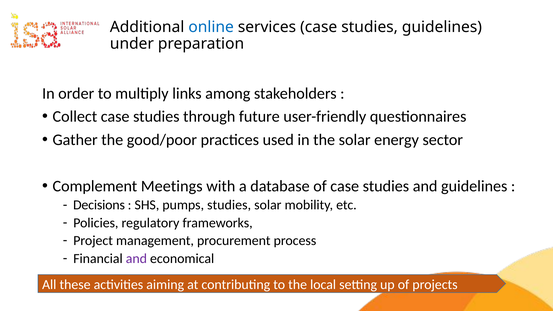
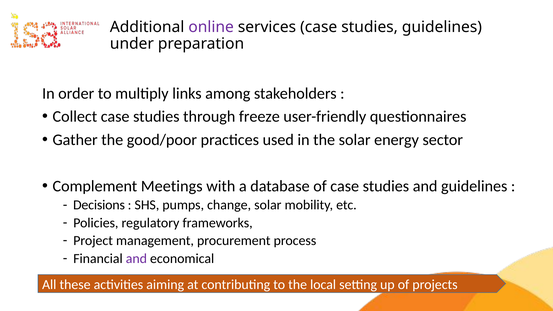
online colour: blue -> purple (211, 27)
future: future -> freeze (259, 117)
pumps studies: studies -> change (229, 205)
